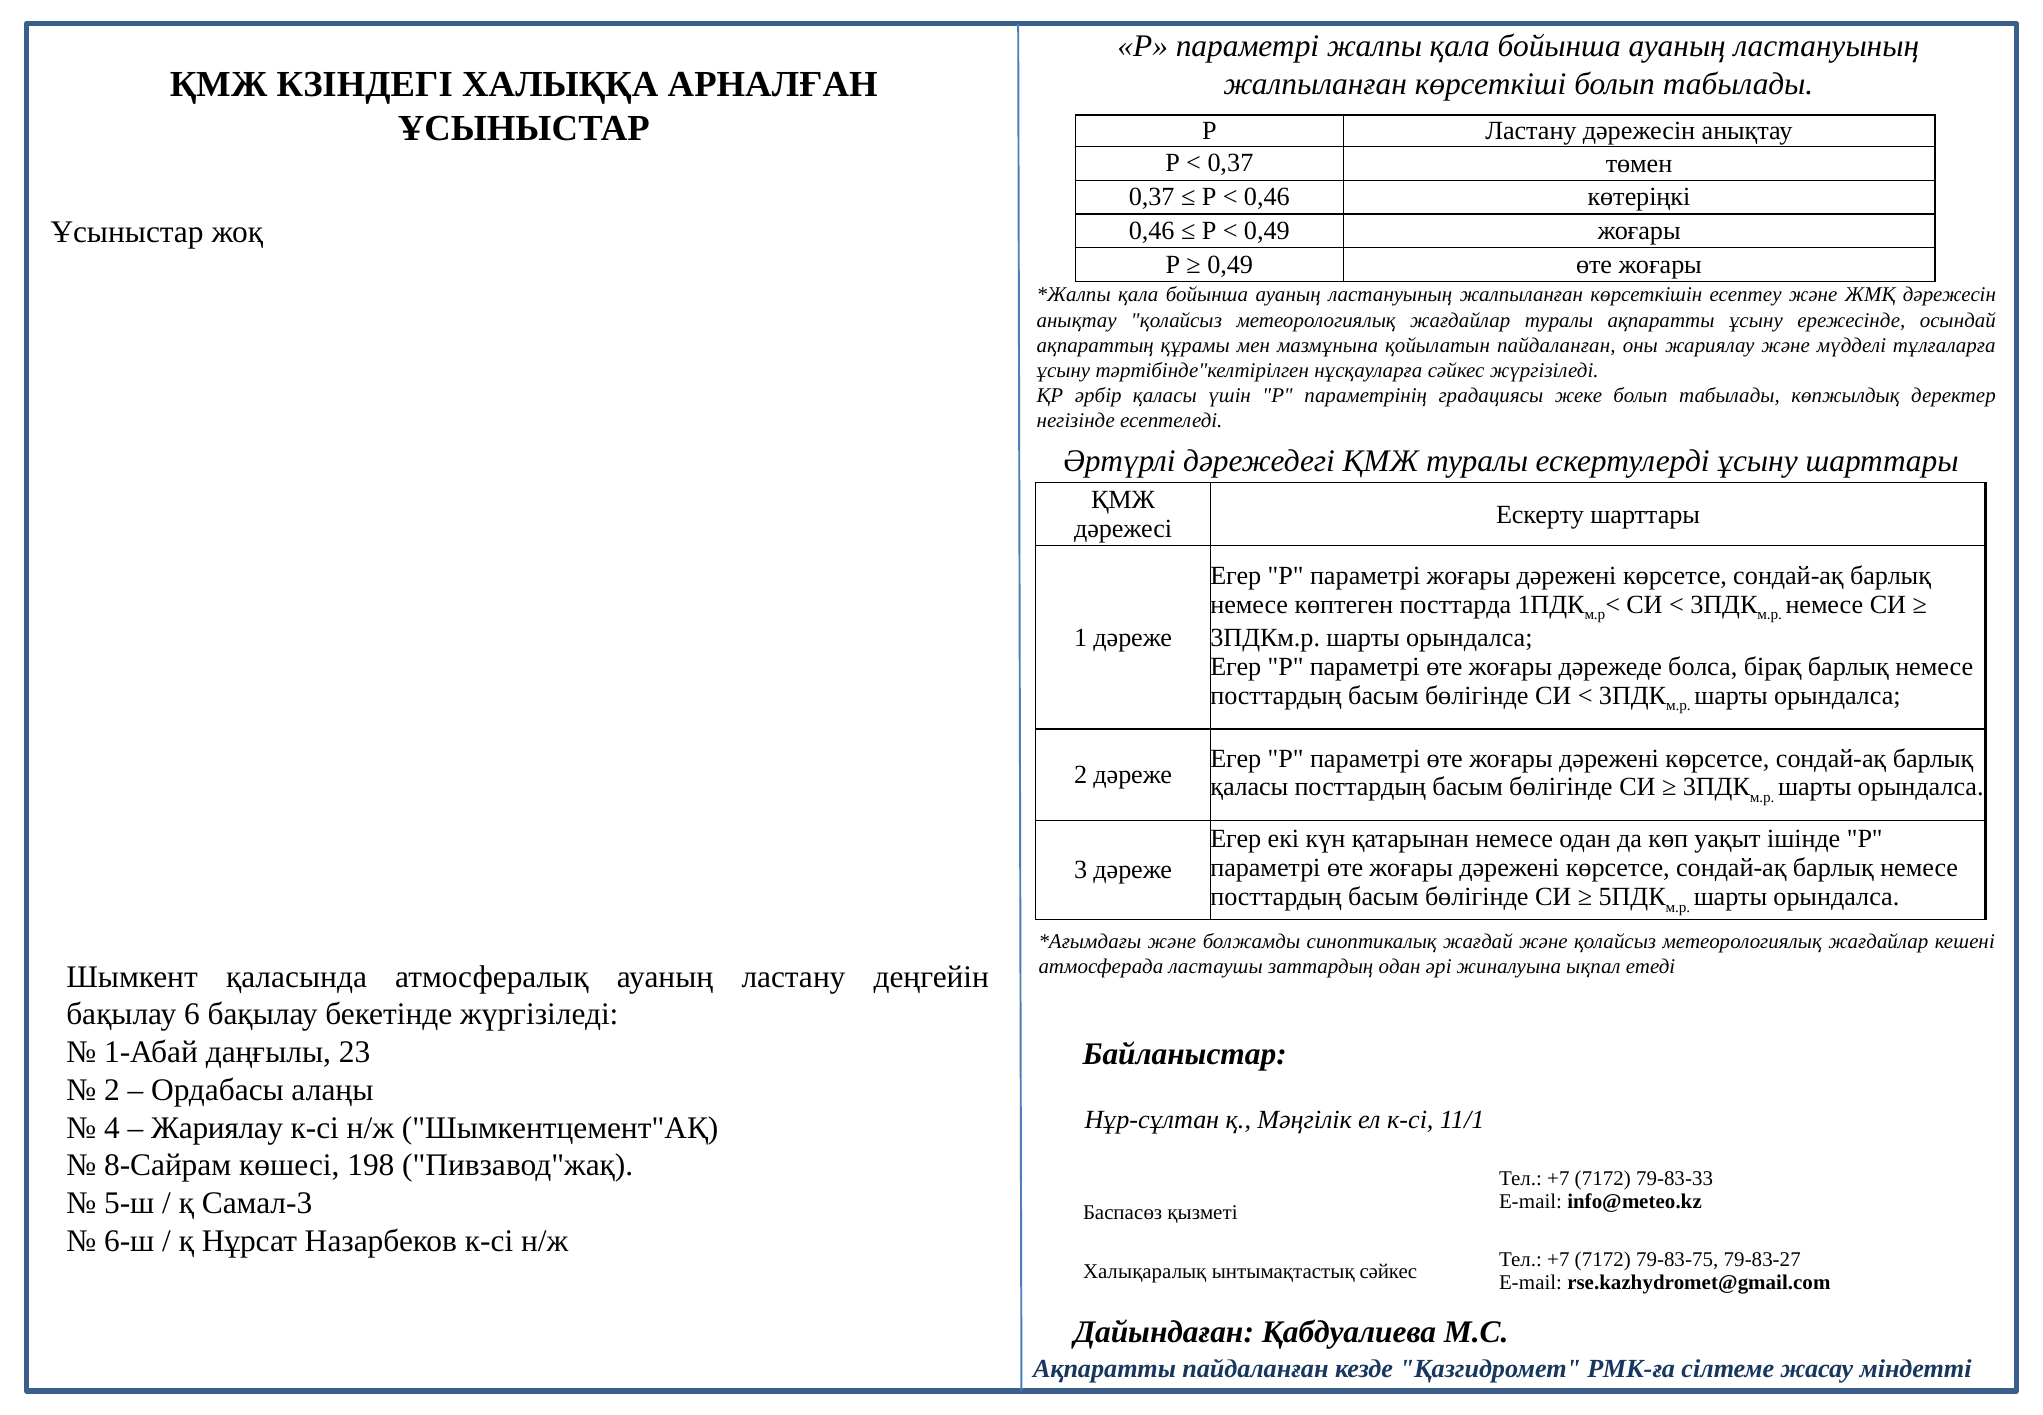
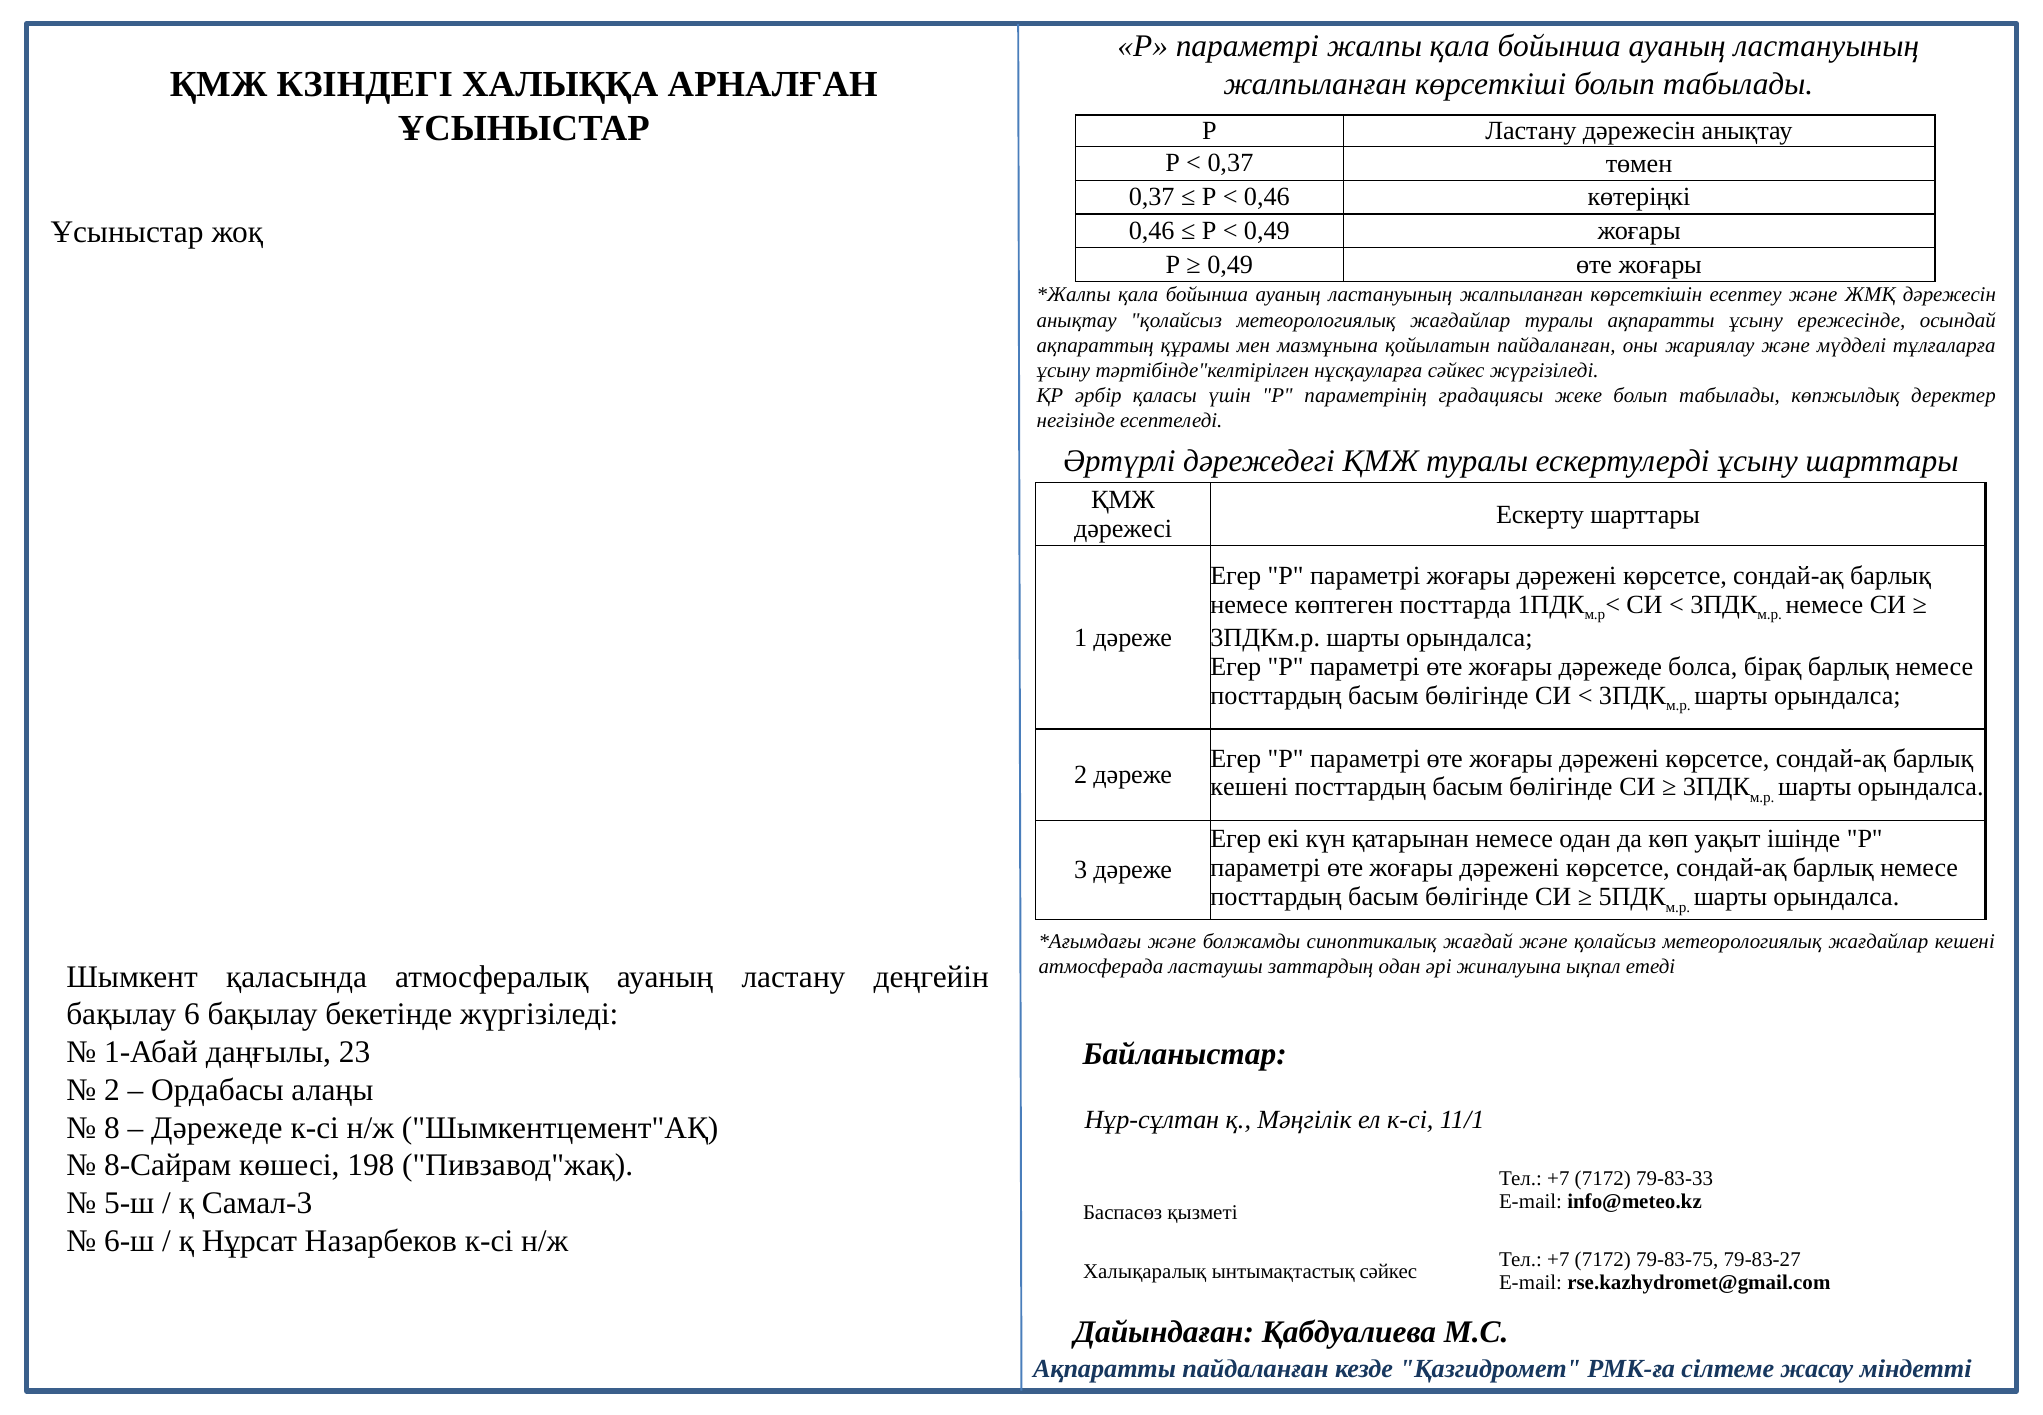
қаласы: қаласы -> кешені (1249, 787)
4: 4 -> 8 (112, 1127)
Жариялау: Жариялау -> Дәрежеде (217, 1127)
